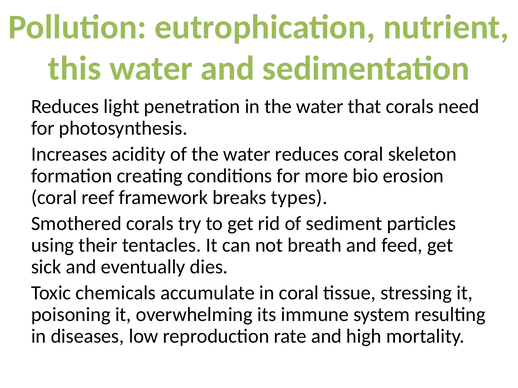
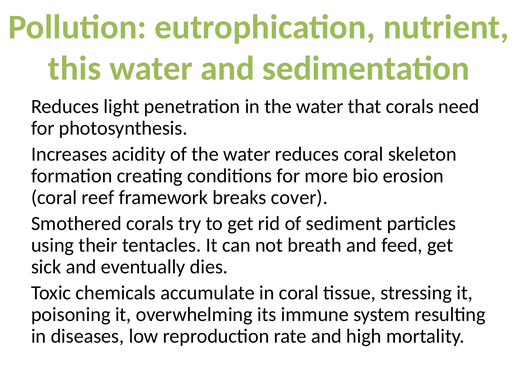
types: types -> cover (299, 198)
